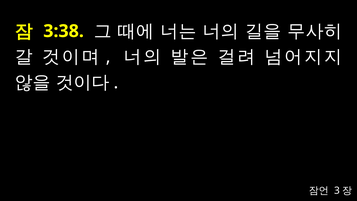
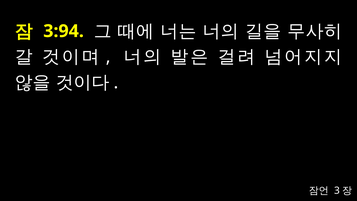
3:38: 3:38 -> 3:94 (64, 31)
